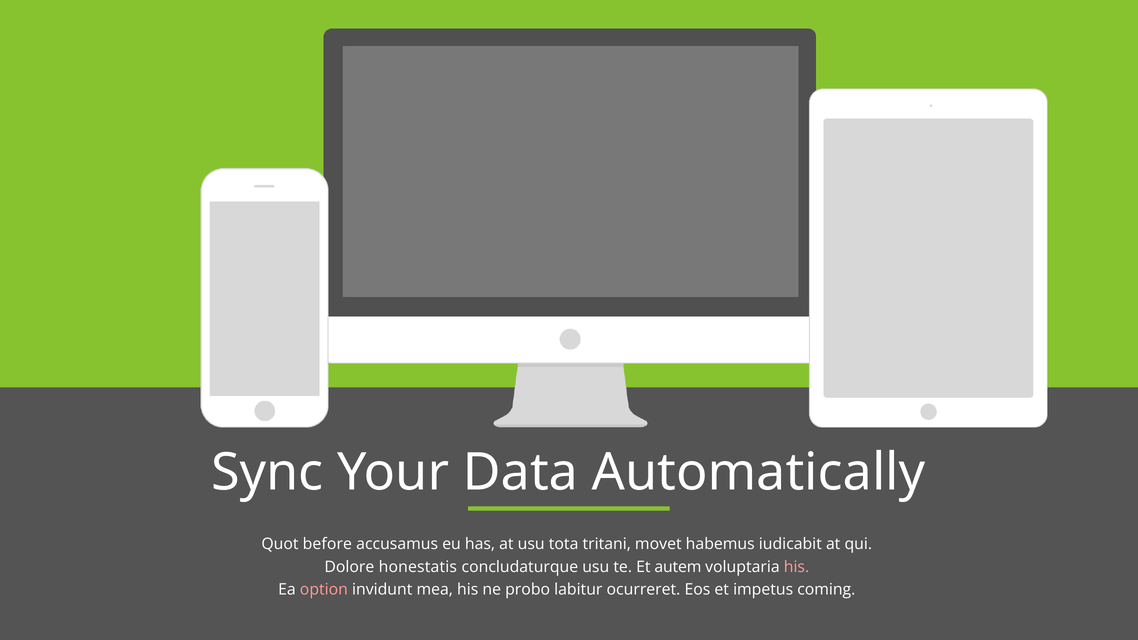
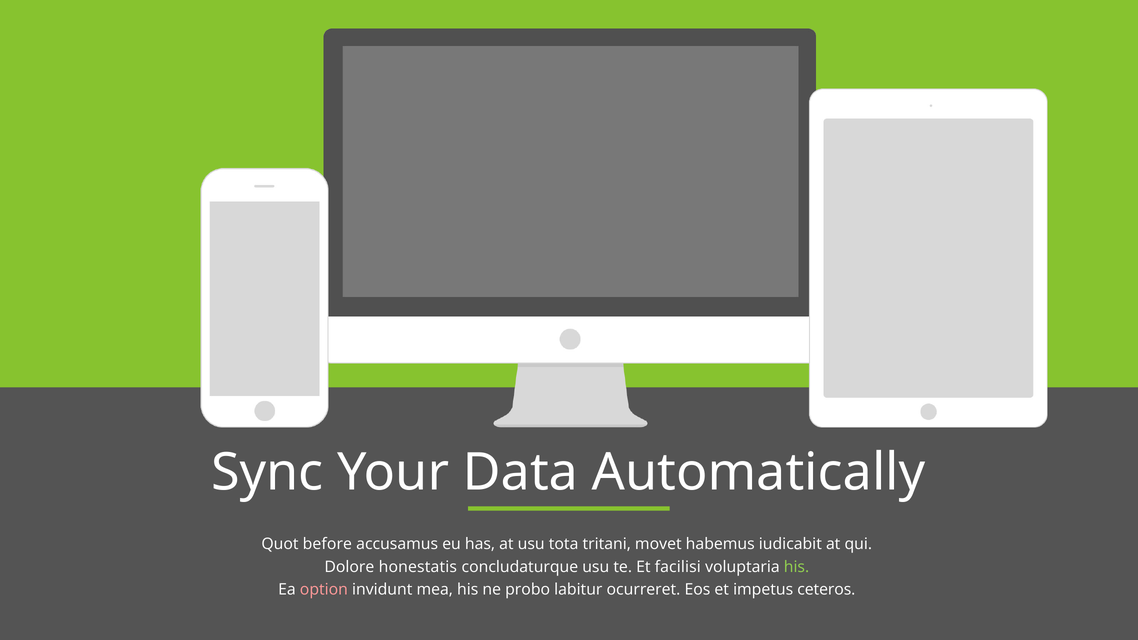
autem: autem -> facilisi (678, 567)
his colour: pink -> light green (796, 567)
coming: coming -> ceteros (826, 590)
